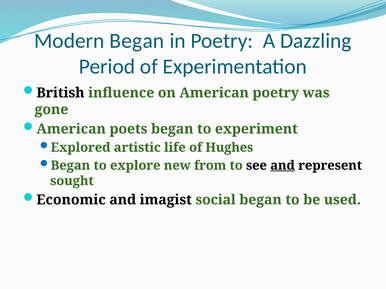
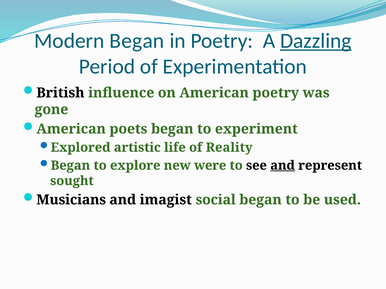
Dazzling underline: none -> present (316, 41)
Hughes: Hughes -> Reality (229, 148)
from: from -> were (210, 166)
Economic: Economic -> Musicians (71, 200)
